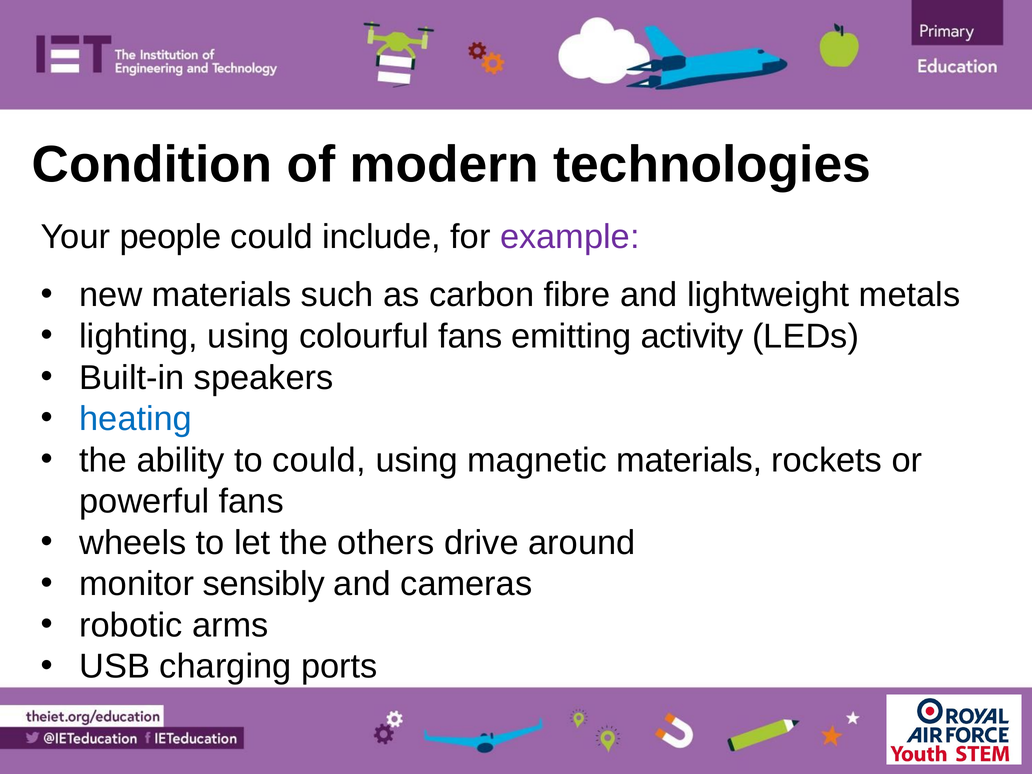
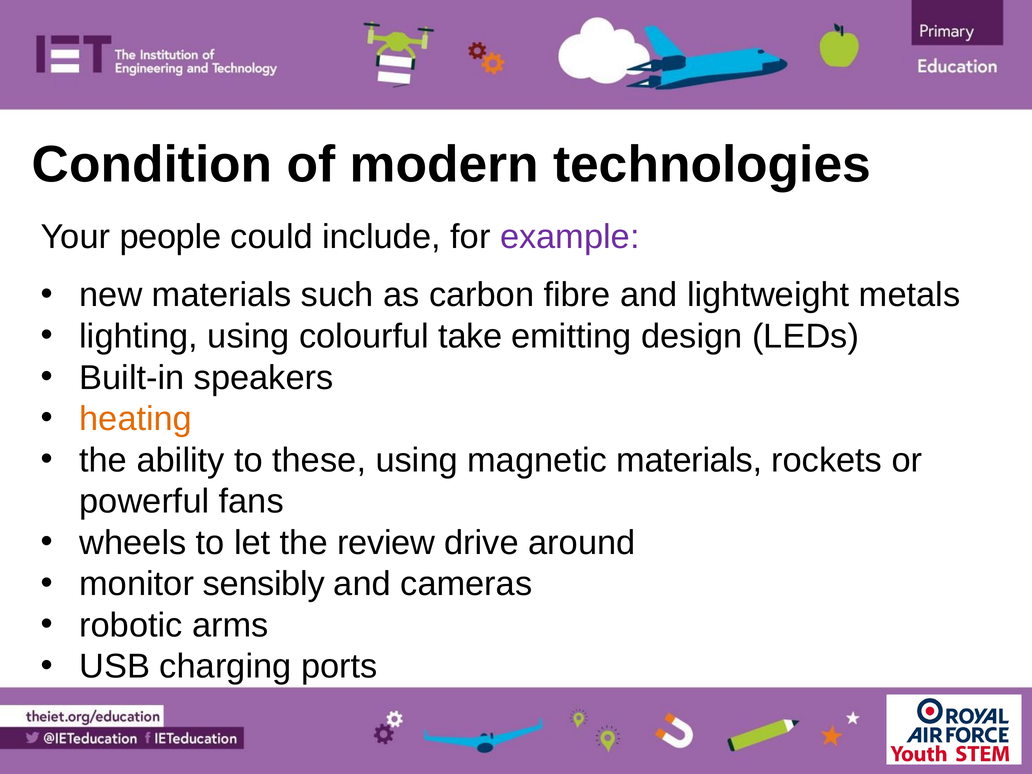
colourful fans: fans -> take (470, 336)
activity: activity -> design (692, 336)
heating colour: blue -> orange (136, 419)
to could: could -> these (319, 460)
others: others -> review (386, 543)
